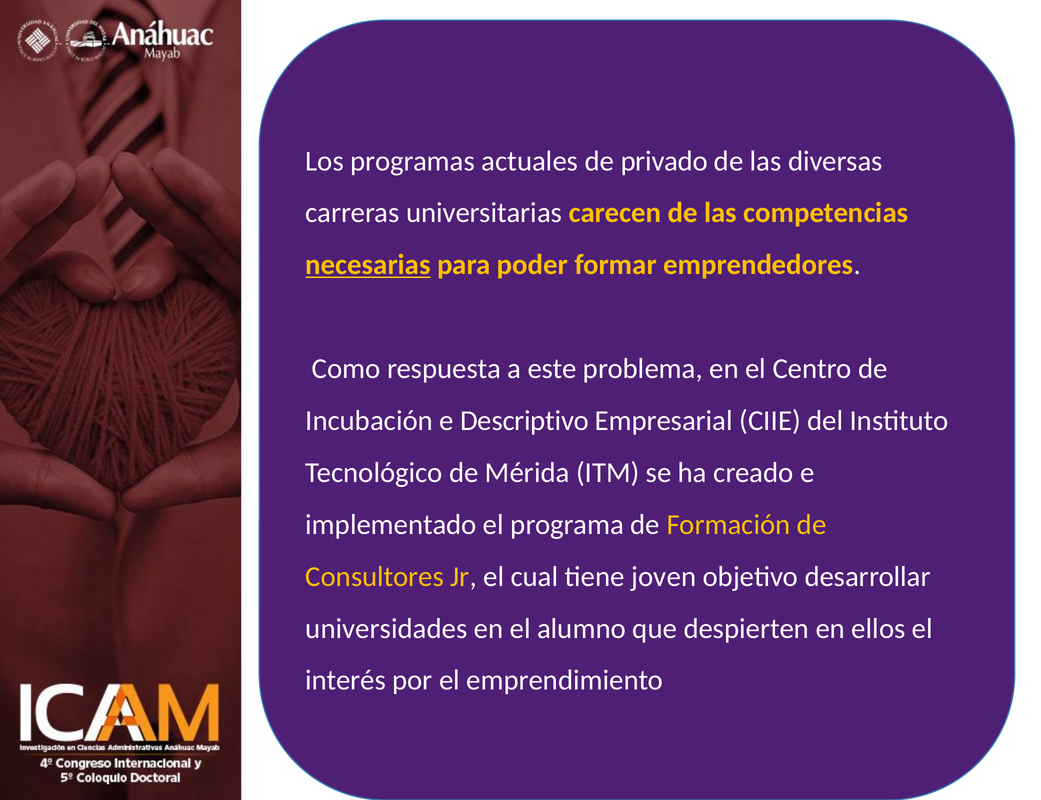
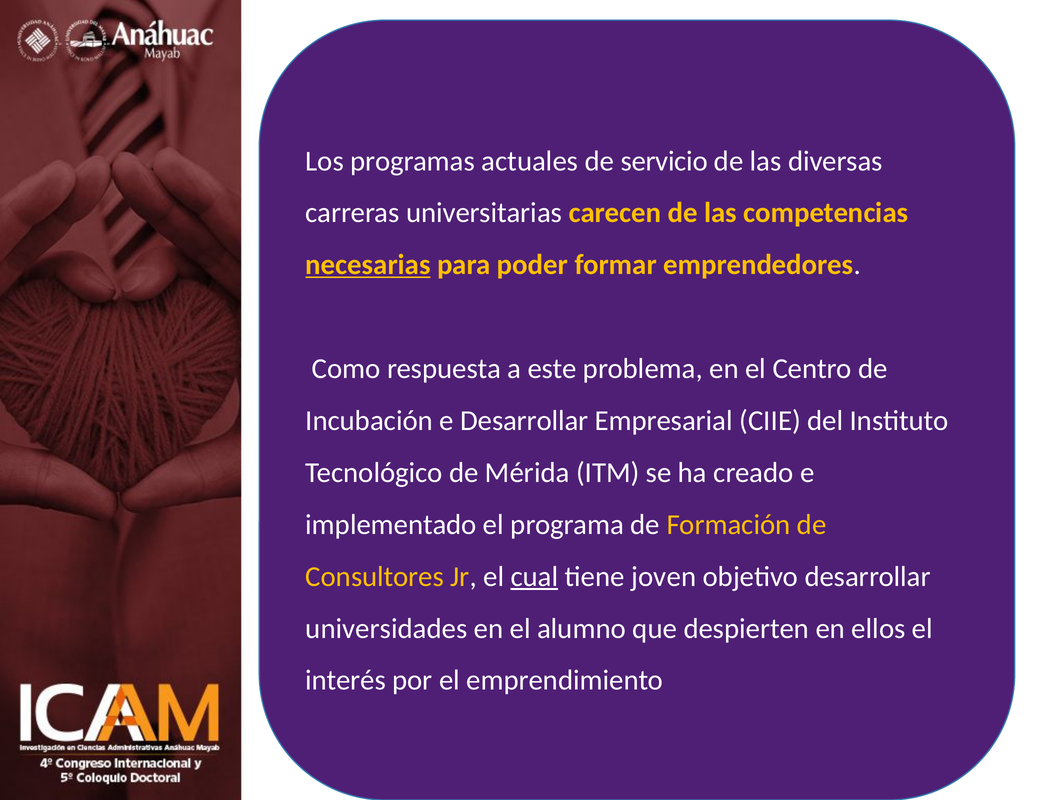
privado: privado -> servicio (664, 161)
e Descriptivo: Descriptivo -> Desarrollar (524, 420)
cual underline: none -> present (534, 576)
